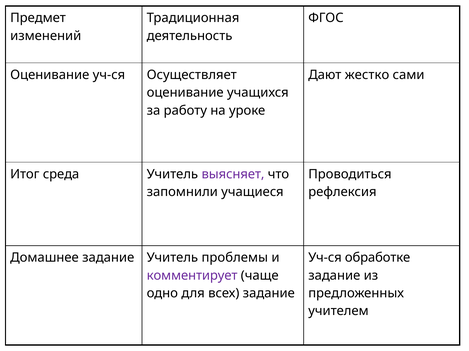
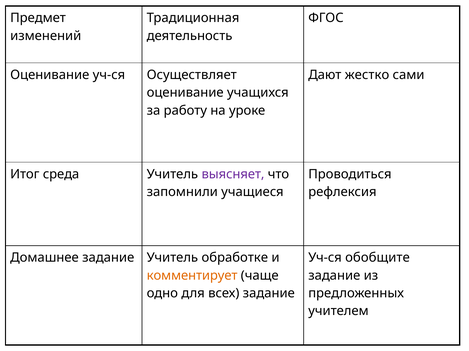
проблемы: проблемы -> обработке (235, 258)
обработке: обработке -> обобщите (377, 258)
комментирует colour: purple -> orange (192, 276)
